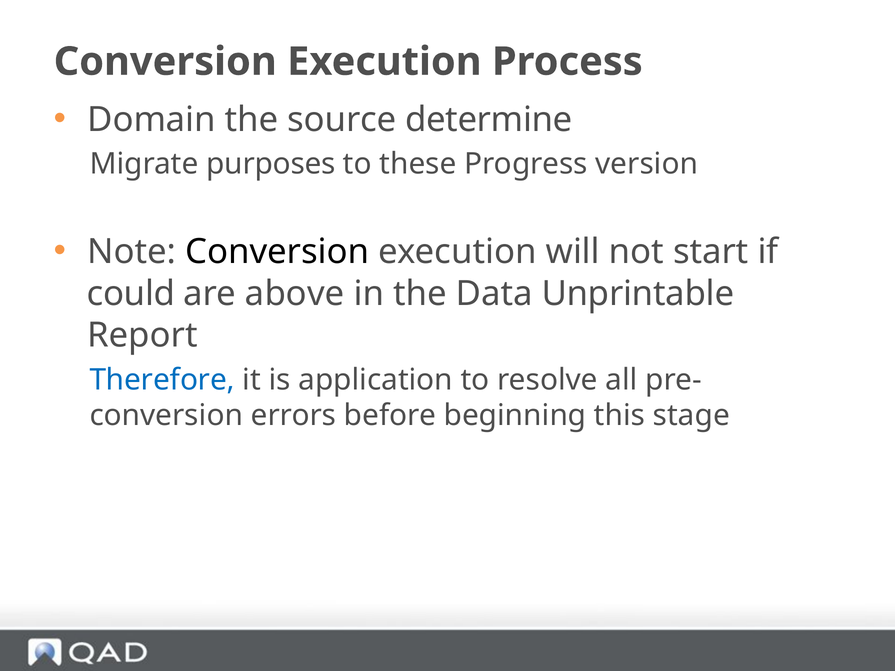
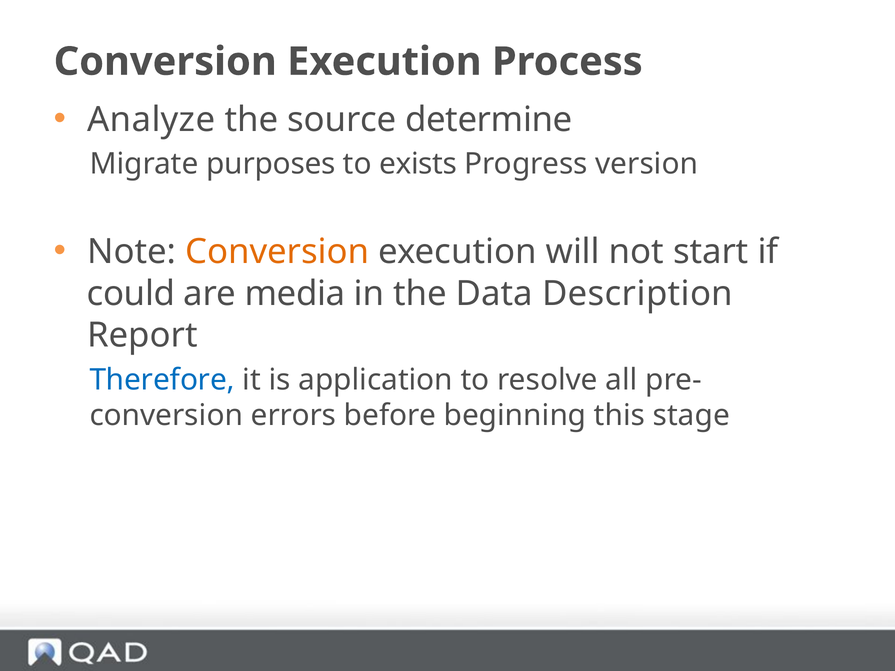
Domain: Domain -> Analyze (151, 120)
these: these -> exists (418, 164)
Conversion colour: black -> orange (277, 252)
above: above -> media (295, 294)
Unprintable: Unprintable -> Description (638, 294)
